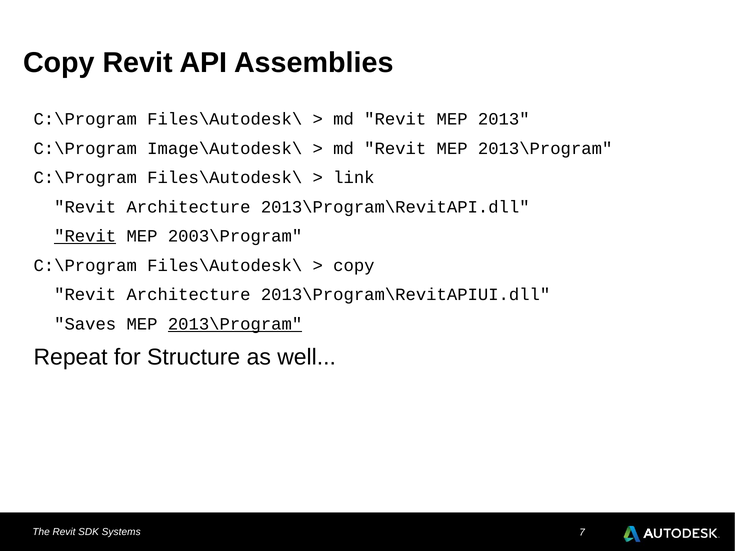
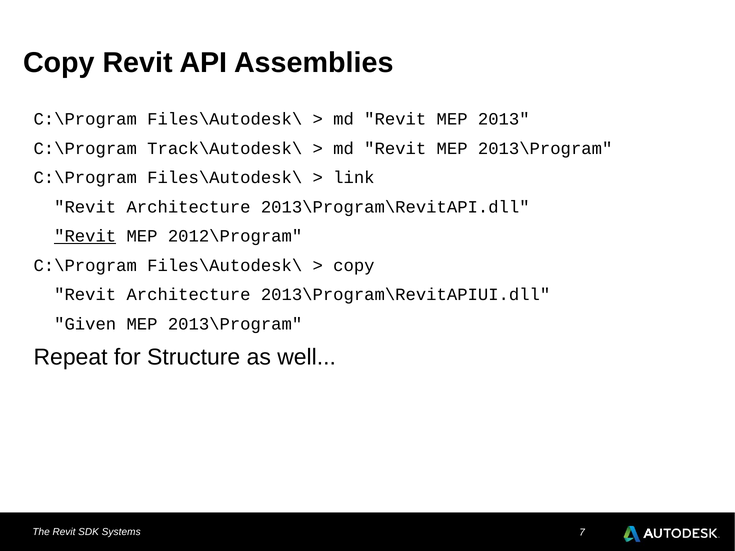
Image\Autodesk\: Image\Autodesk\ -> Track\Autodesk\ (225, 149)
2003\Program: 2003\Program -> 2012\Program (235, 236)
Saves: Saves -> Given (85, 324)
2013\Program underline: present -> none (235, 324)
